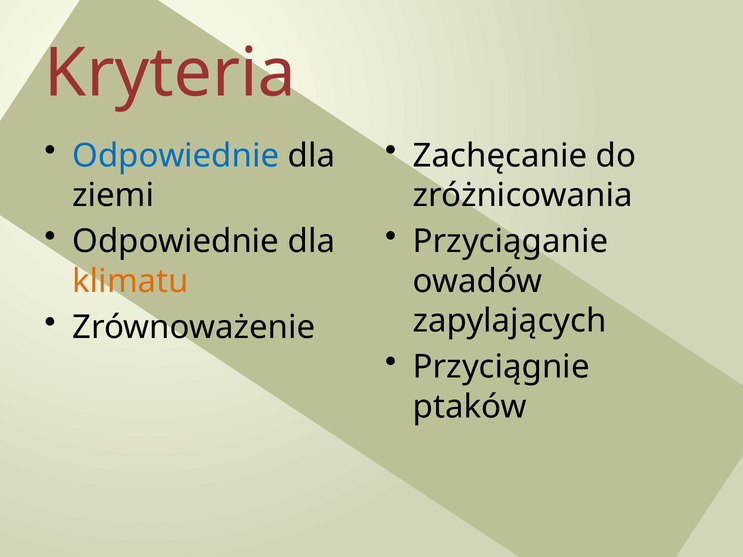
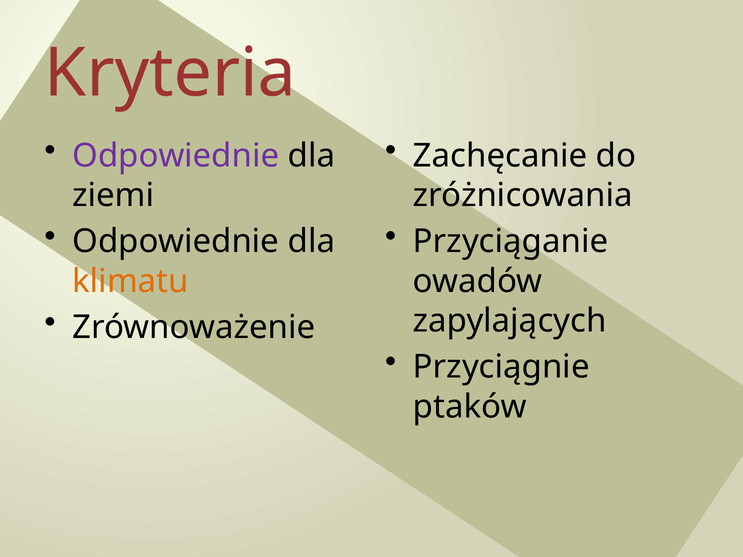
Odpowiednie colour: blue -> purple (176, 156)
